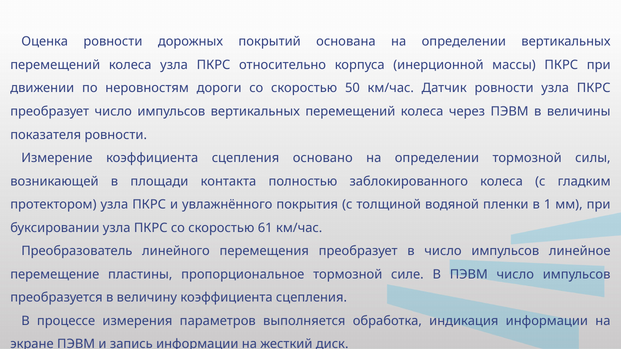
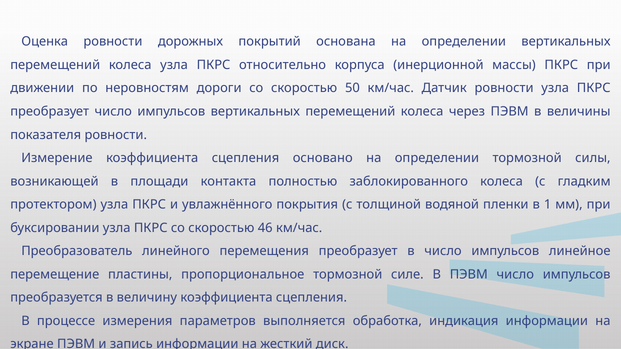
61: 61 -> 46 (265, 228)
